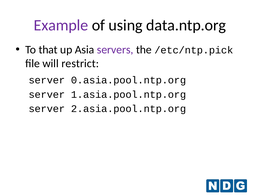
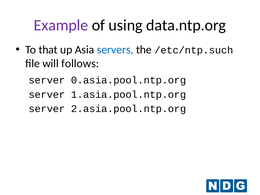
servers colour: purple -> blue (115, 50)
/etc/ntp.pick: /etc/ntp.pick -> /etc/ntp.such (194, 50)
restrict: restrict -> follows (80, 64)
